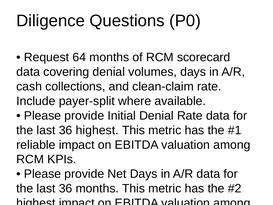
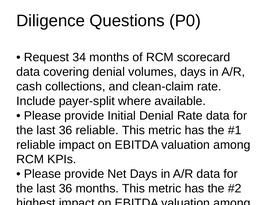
64: 64 -> 34 (79, 57)
36 highest: highest -> reliable (97, 130)
